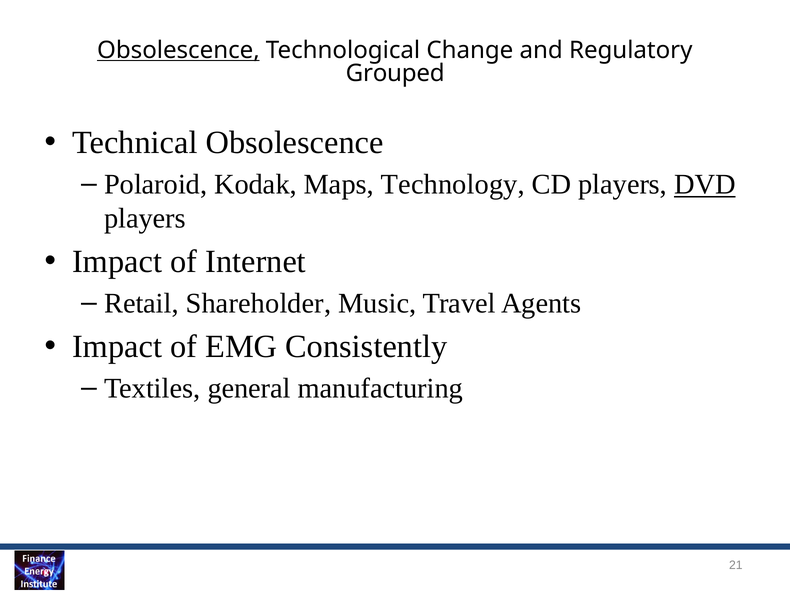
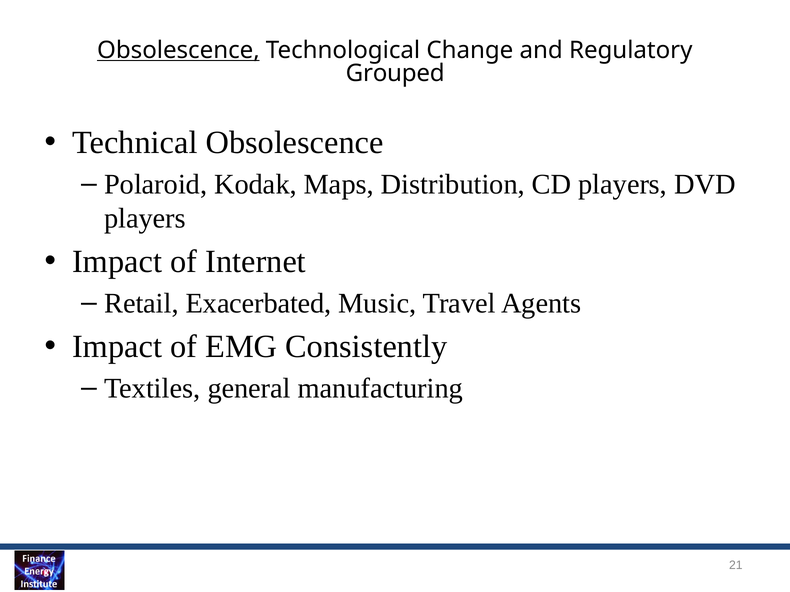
Technology: Technology -> Distribution (453, 185)
DVD underline: present -> none (705, 185)
Shareholder: Shareholder -> Exacerbated (259, 304)
